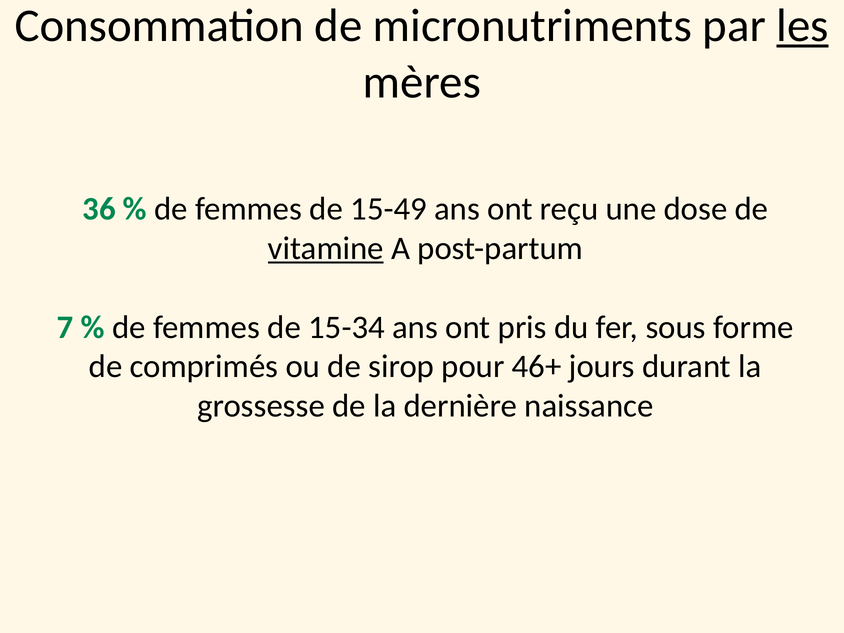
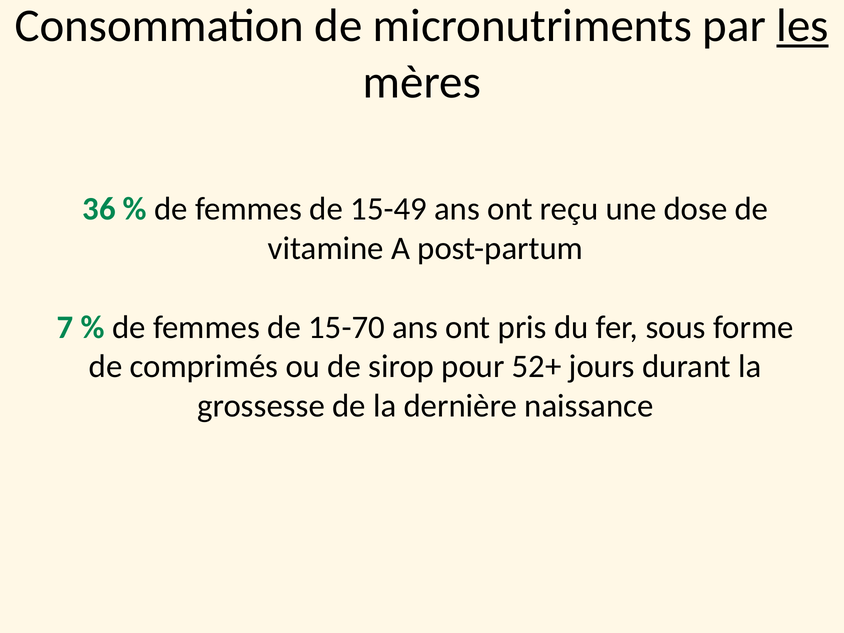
vitamine underline: present -> none (326, 248)
15-34: 15-34 -> 15-70 (347, 327)
46+: 46+ -> 52+ (537, 367)
